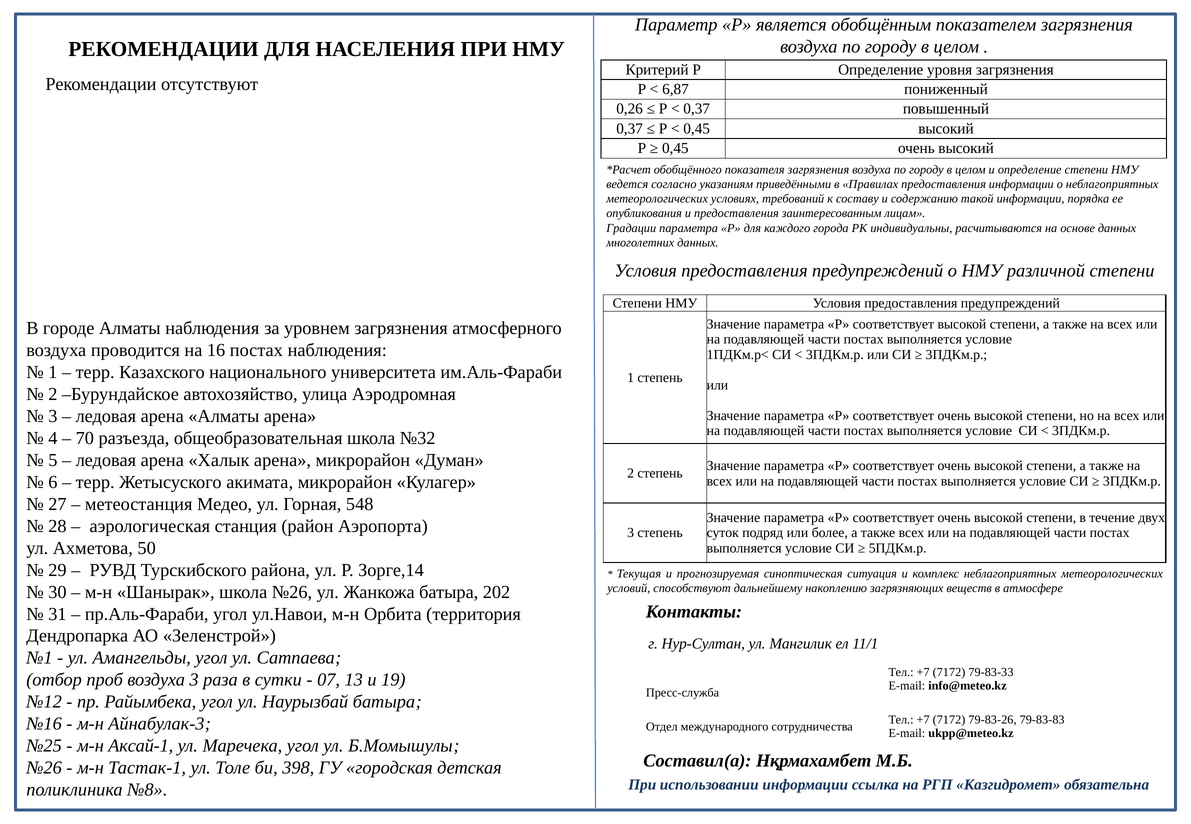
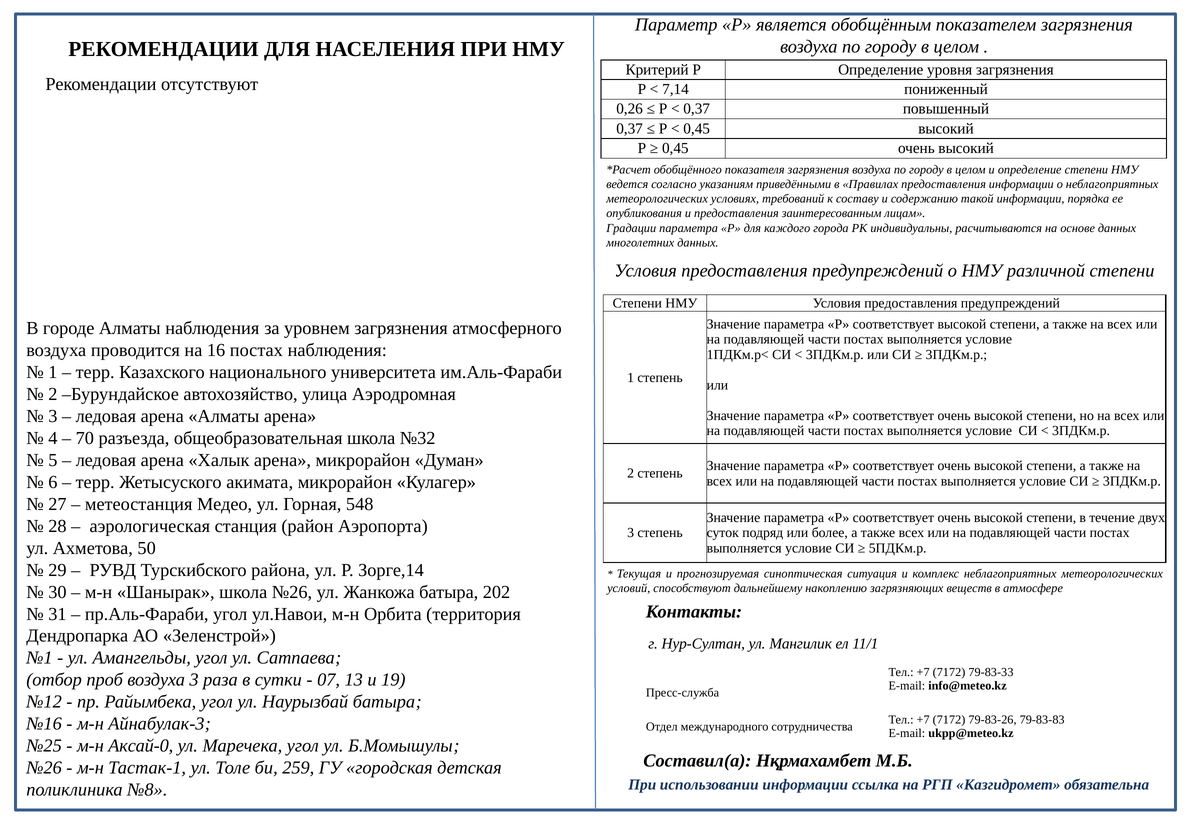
6,87: 6,87 -> 7,14 (676, 89)
Аксай-1: Аксай-1 -> Аксай-0 (141, 746)
398: 398 -> 259 (298, 768)
